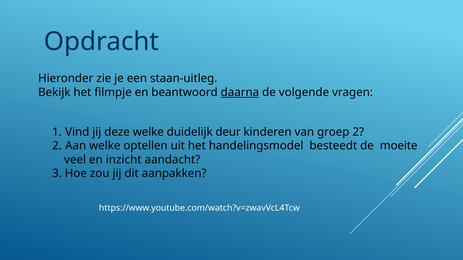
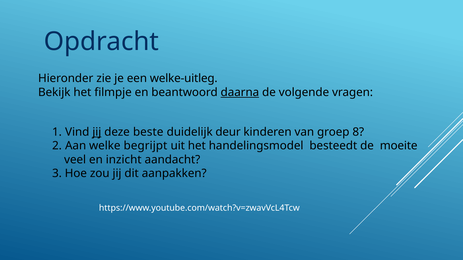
staan-uitleg: staan-uitleg -> welke-uitleg (184, 79)
jij underline: none -> present (97, 132)
deze welke: welke -> beste (148, 132)
groep 2: 2 -> 8 (358, 132)
optellen: optellen -> begrijpt (145, 146)
